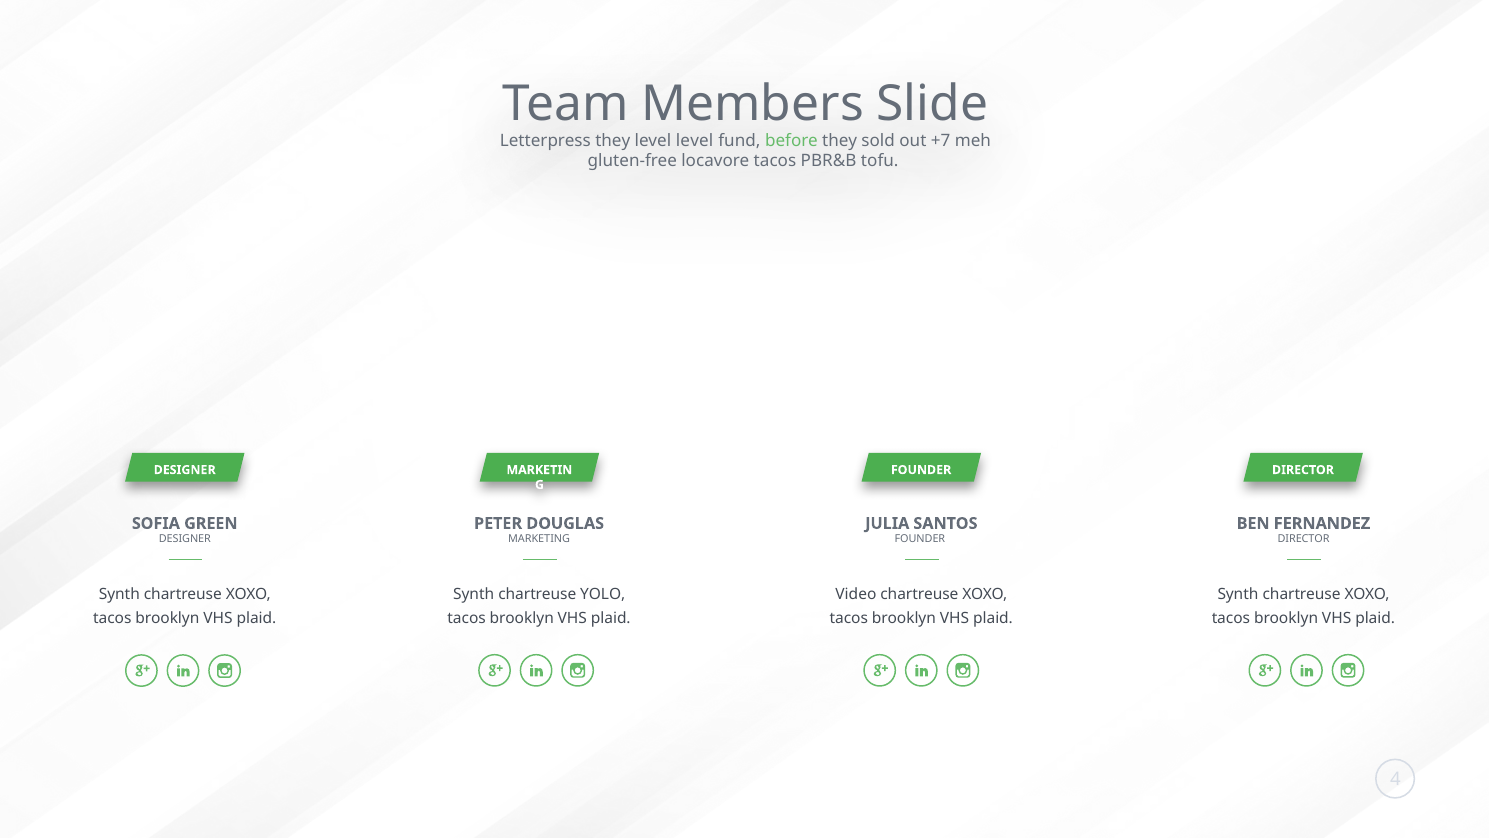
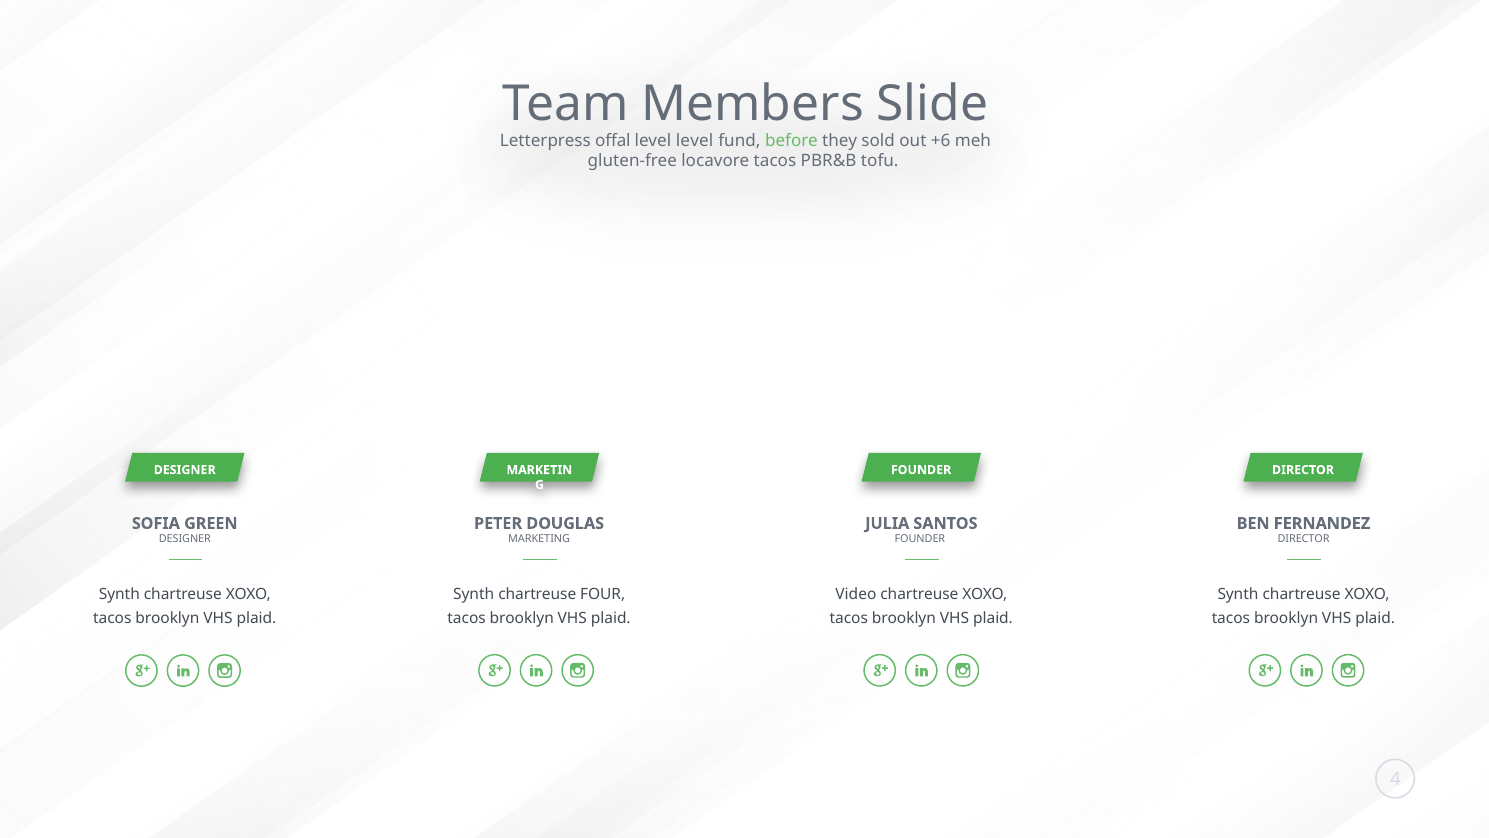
Letterpress they: they -> offal (613, 141)
+7: +7 -> +6 (941, 141)
YOLO: YOLO -> FOUR (603, 594)
